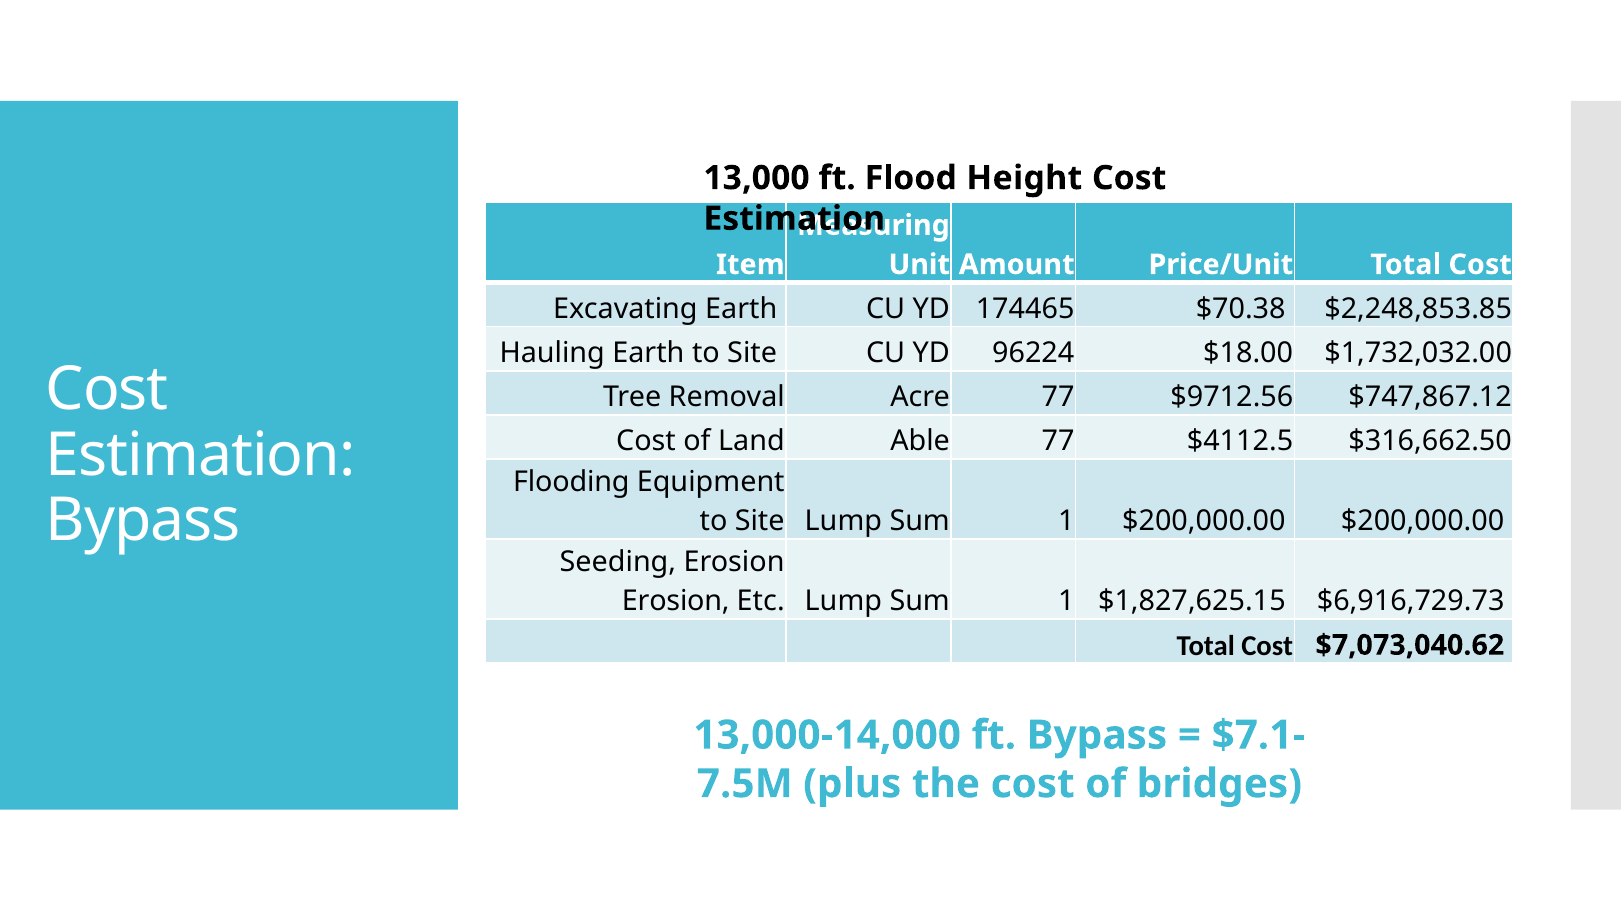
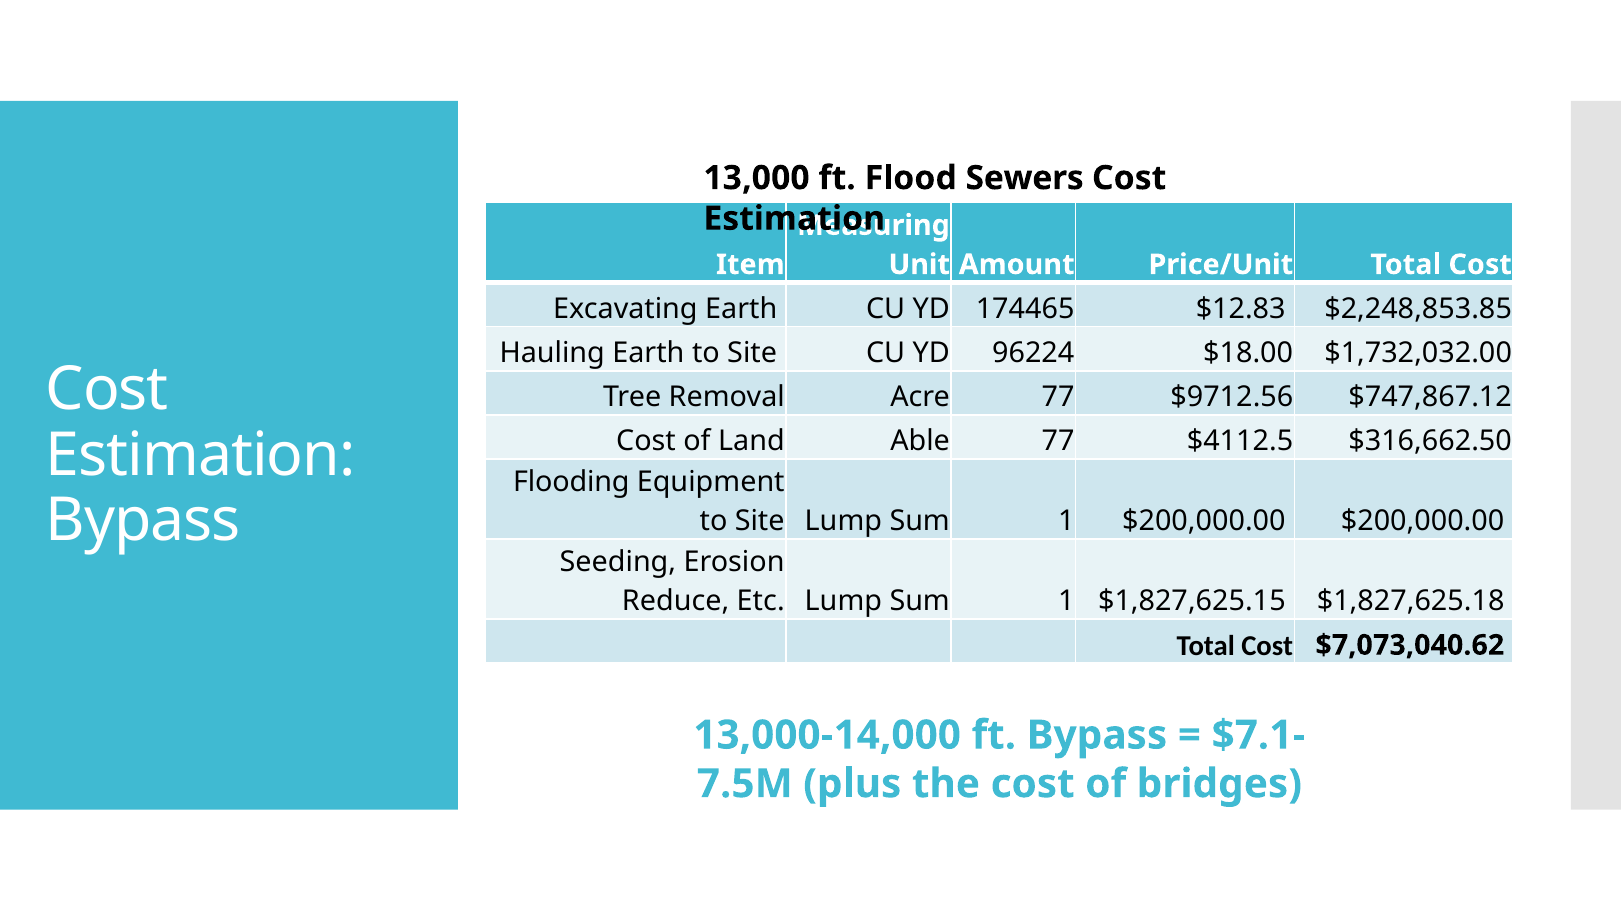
Height: Height -> Sewers (1025, 178)
$70.38: $70.38 -> $12.83 (1241, 309)
Erosion: Erosion -> Reduce (676, 601)
$6,916,729.73: $6,916,729.73 -> $1,827,625.18 (1411, 601)
